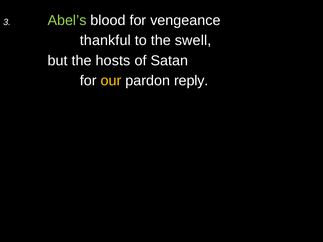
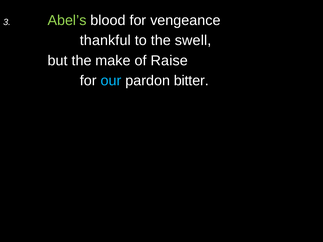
hosts: hosts -> make (113, 61)
Satan: Satan -> Raise (169, 61)
our colour: yellow -> light blue (111, 81)
reply: reply -> bitter (191, 81)
